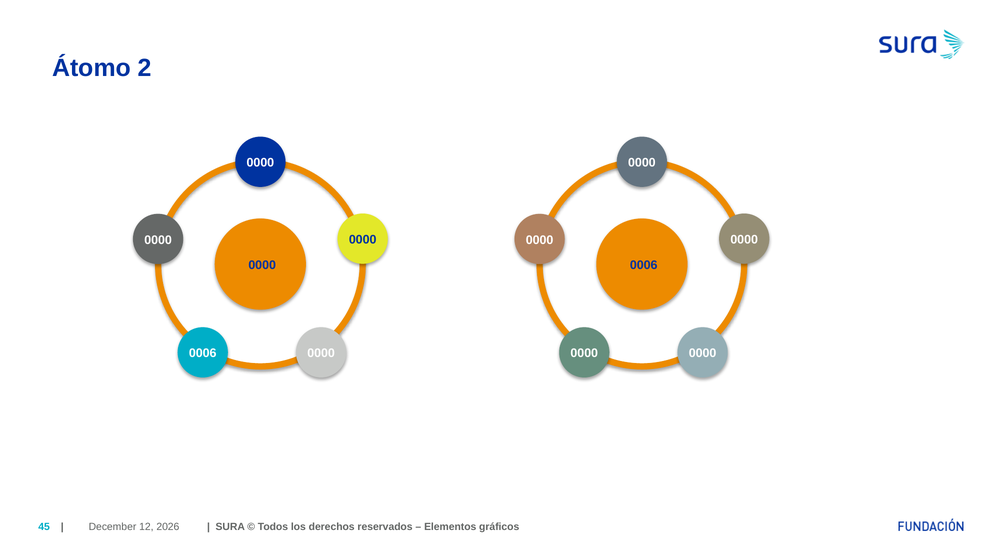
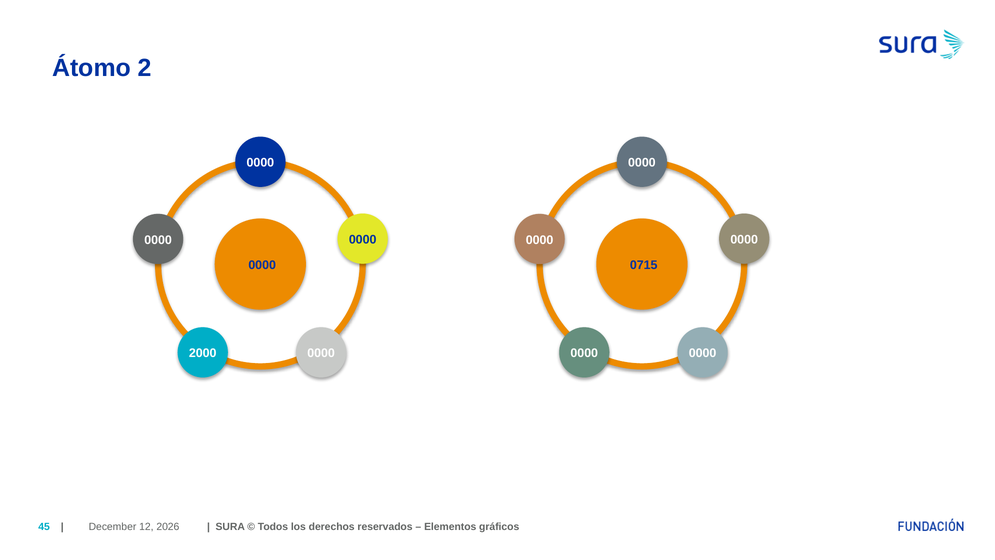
0006: 0006 -> 0715 (644, 265)
0006: 0006 -> 2000 (203, 353)
